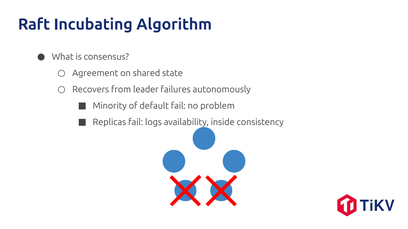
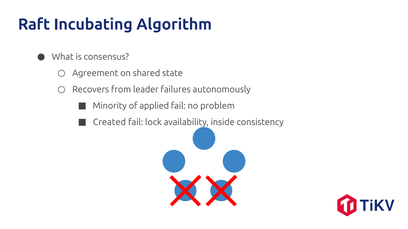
default: default -> applied (154, 106)
Replicas: Replicas -> Created (109, 122)
logs: logs -> lock (153, 122)
